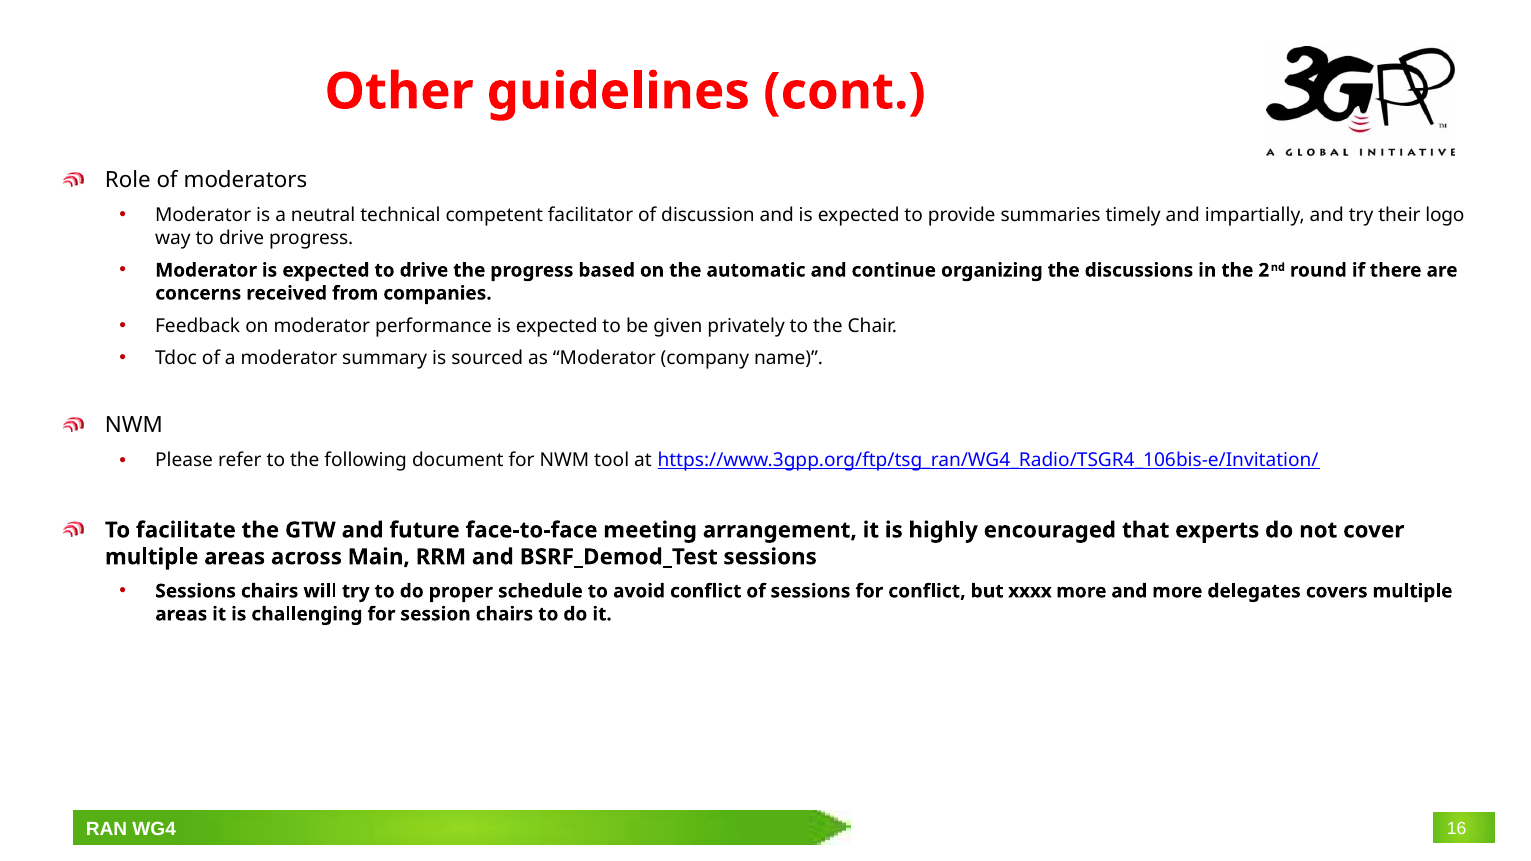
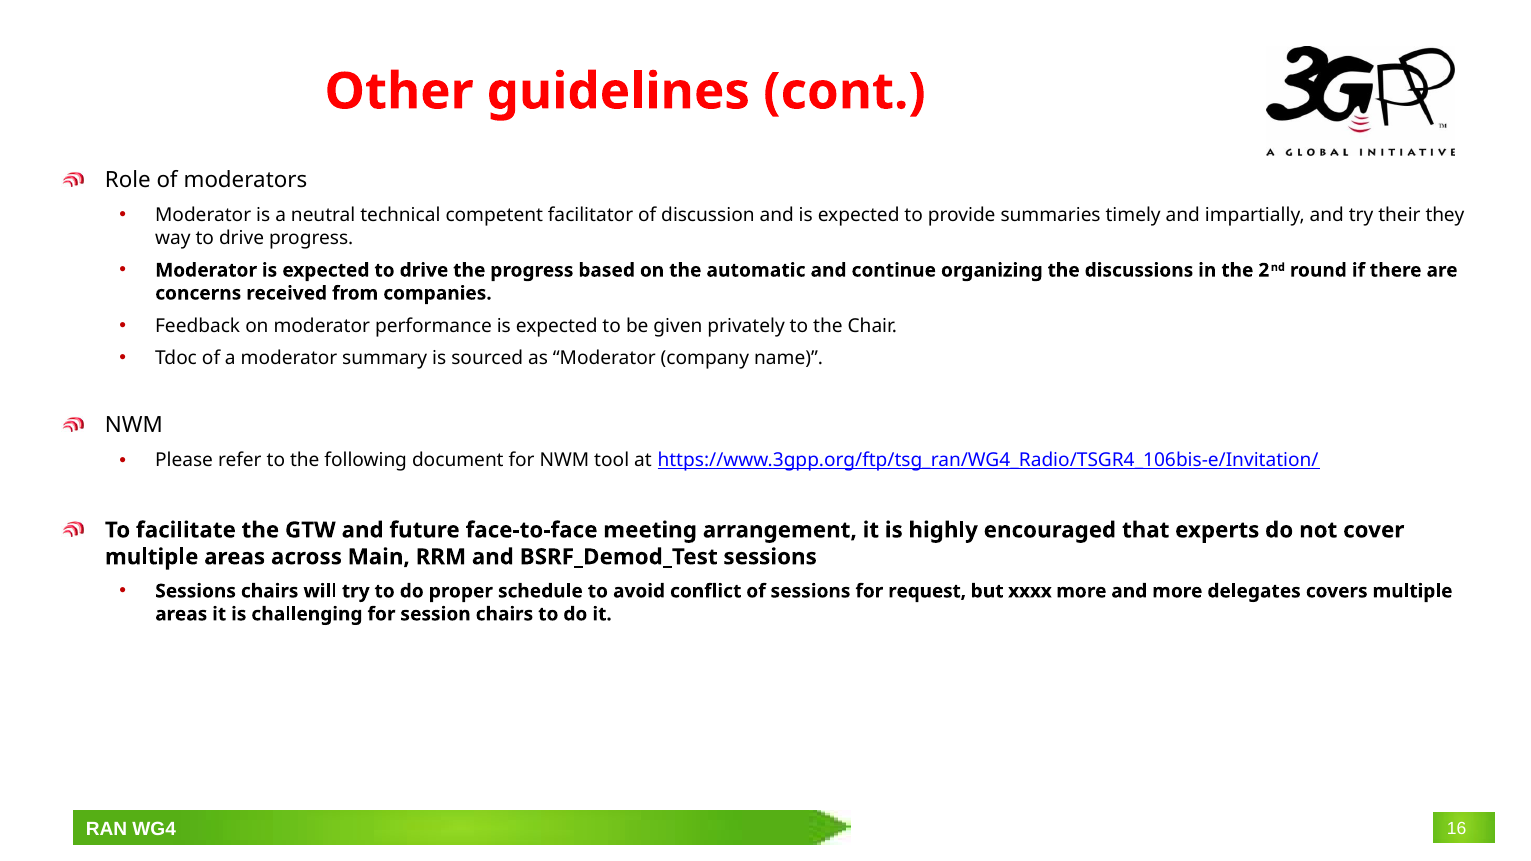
logo: logo -> they (1445, 215)
for conflict: conflict -> request (927, 591)
